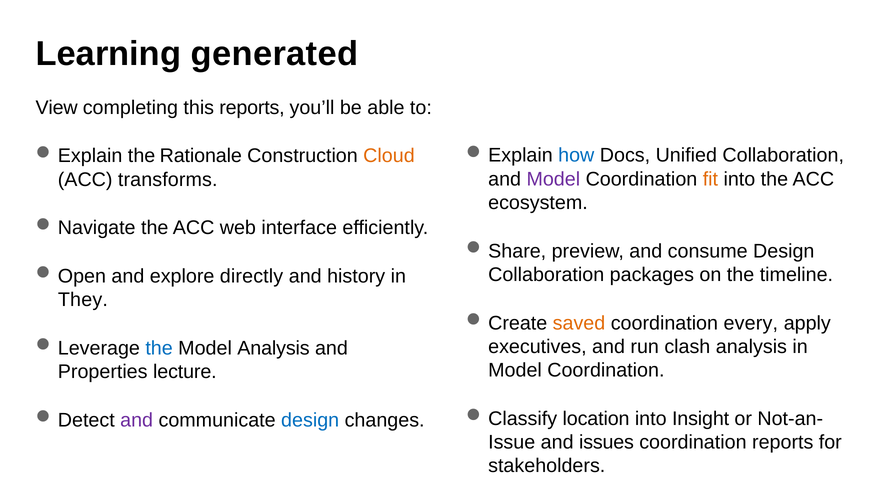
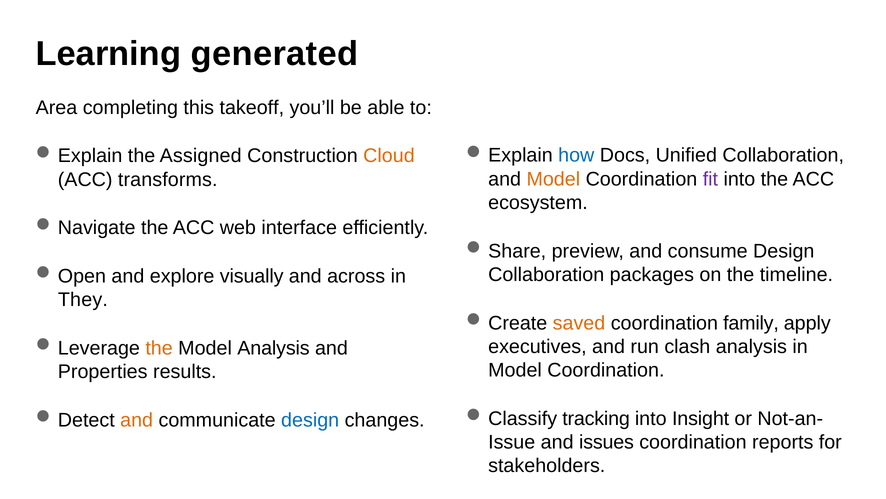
View: View -> Area (56, 107)
this reports: reports -> takeoff (252, 107)
Rationale: Rationale -> Assigned (201, 156)
Model colour: purple -> orange (553, 179)
fit colour: orange -> purple (710, 179)
directly: directly -> visually (252, 276)
history: history -> across (356, 276)
every: every -> family (751, 323)
the colour: blue -> orange (159, 348)
lecture: lecture -> results (185, 371)
location: location -> tracking (596, 418)
and colour: purple -> orange (137, 420)
